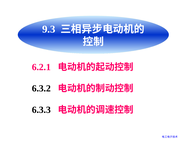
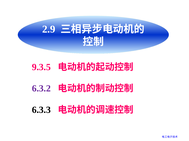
9.3: 9.3 -> 2.9 (49, 29)
6.2.1: 6.2.1 -> 9.3.5 (41, 67)
6.3.2 colour: black -> purple (41, 89)
